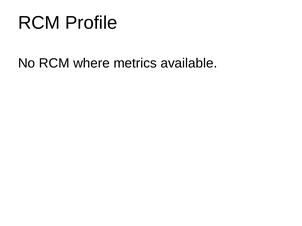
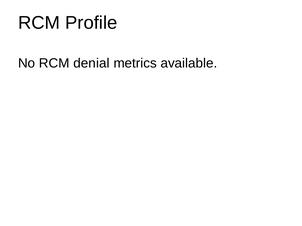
where: where -> denial (91, 63)
